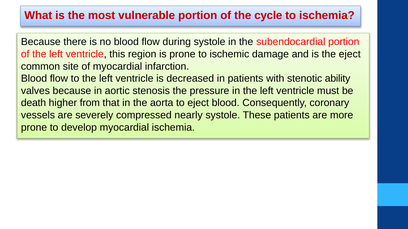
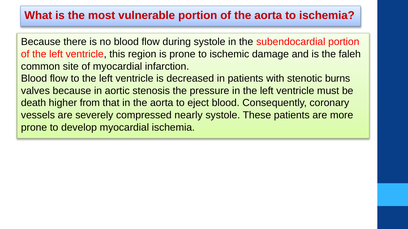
of the cycle: cycle -> aorta (268, 16)
the eject: eject -> faleh (350, 54)
ability: ability -> burns (338, 79)
